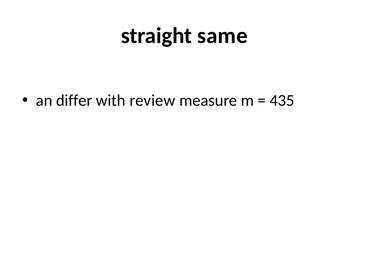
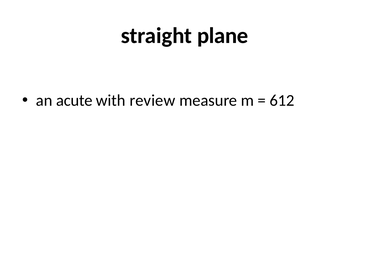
same: same -> plane (223, 36)
differ: differ -> acute (74, 100)
435: 435 -> 612 (282, 100)
